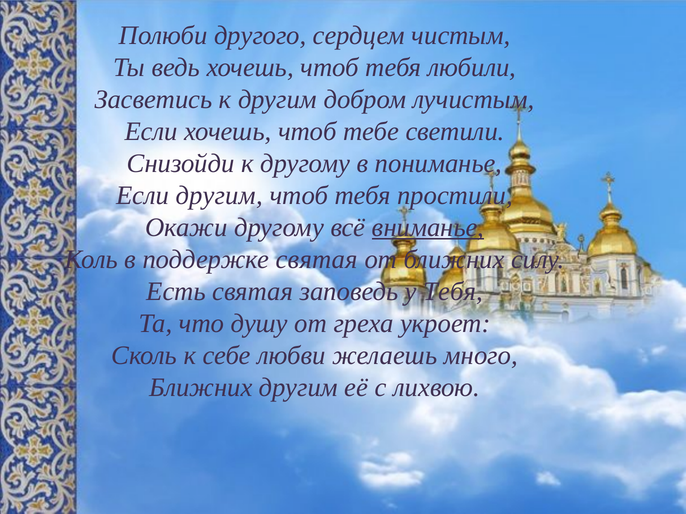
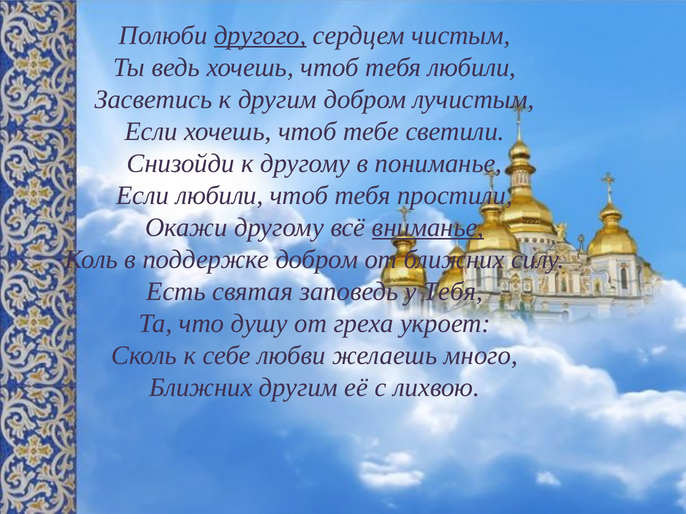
другого underline: none -> present (260, 35)
Если другим: другим -> любили (219, 196)
поддержке святая: святая -> добром (317, 260)
